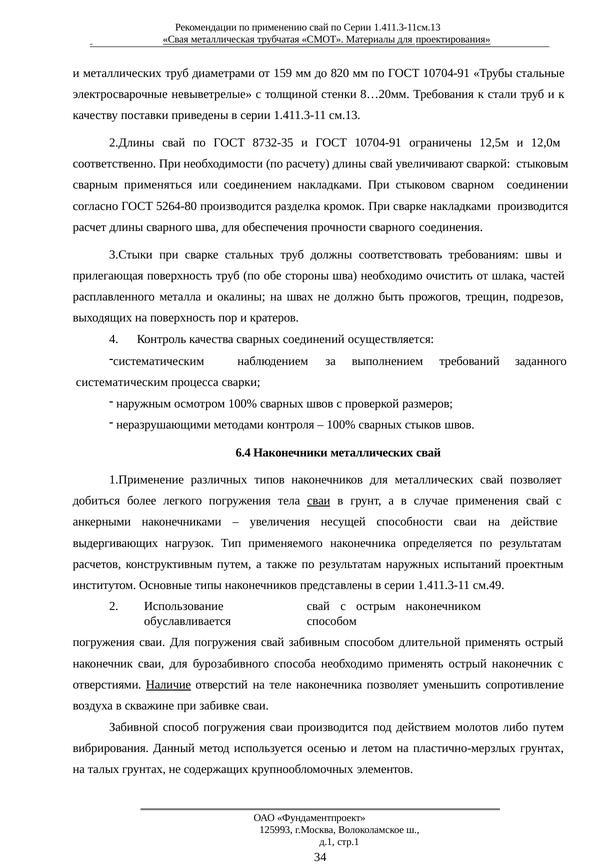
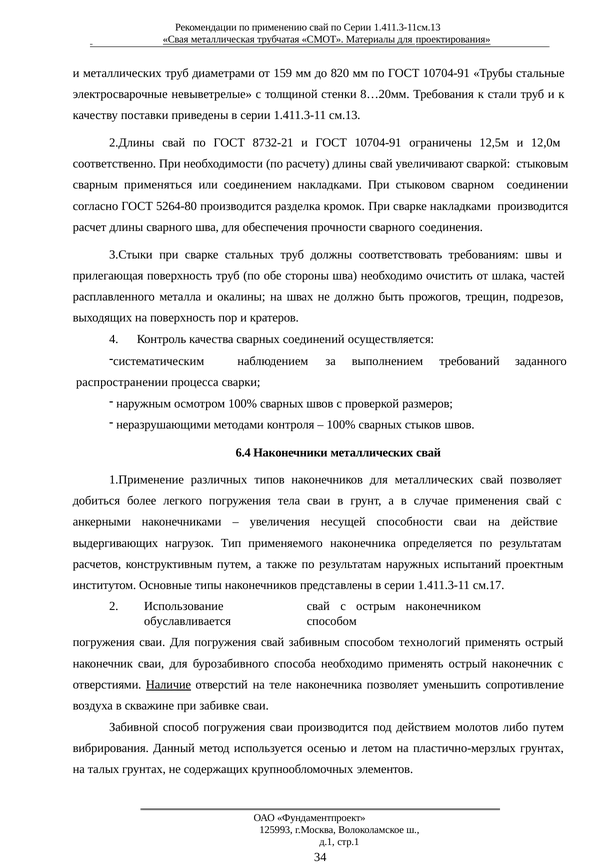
8732-35: 8732-35 -> 8732-21 (273, 143)
систематическим: систематическим -> распространении (122, 382)
сваи underline: present -> none (319, 501)
см.49: см.49 -> см.17 (489, 585)
длительной: длительной -> технологий (430, 643)
